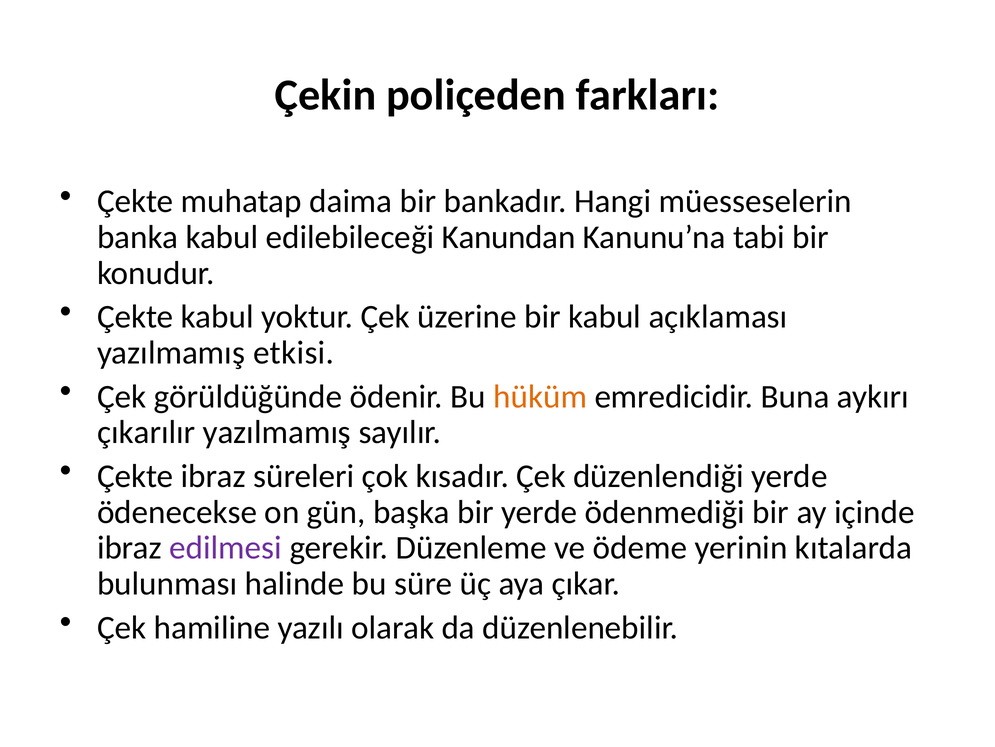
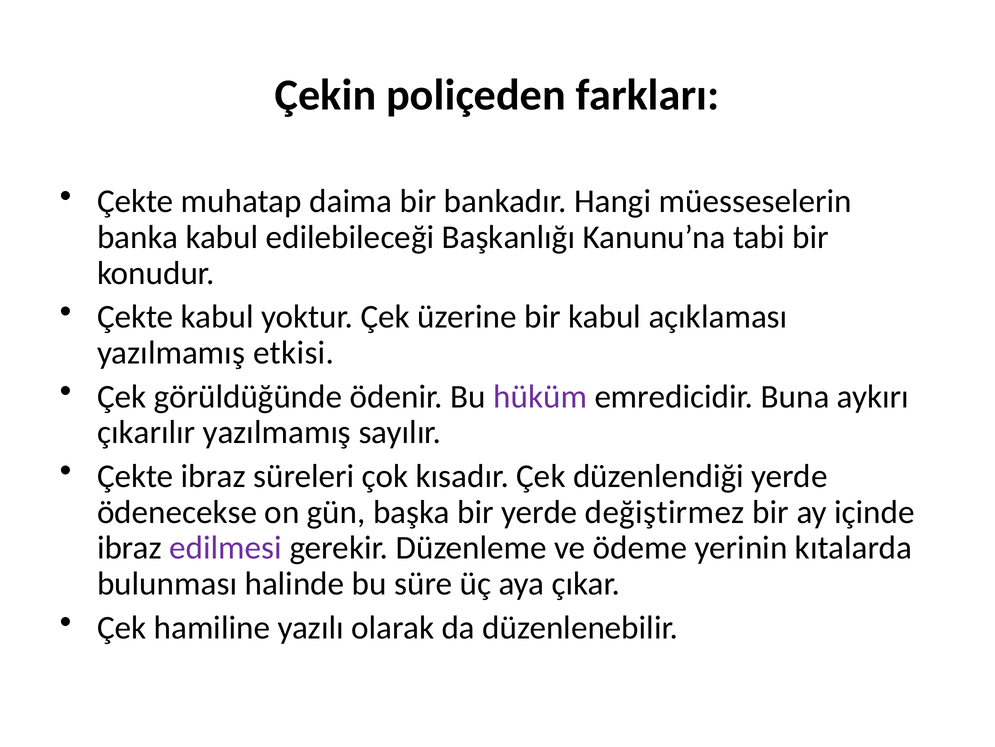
Kanundan: Kanundan -> Başkanlığı (508, 237)
hüküm colour: orange -> purple (540, 396)
ödenmediği: ödenmediği -> değiştirmez (665, 512)
